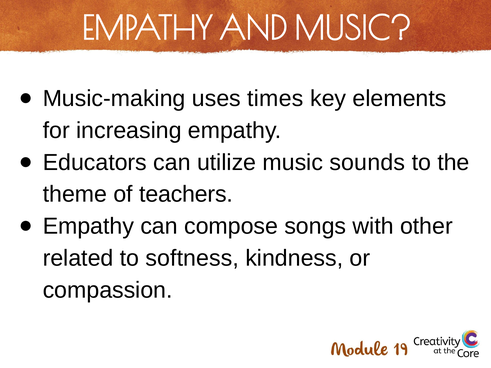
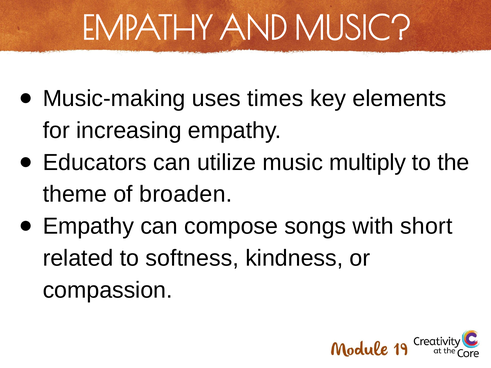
sounds: sounds -> multiply (367, 162)
teachers: teachers -> broaden (186, 194)
other: other -> short (426, 226)
